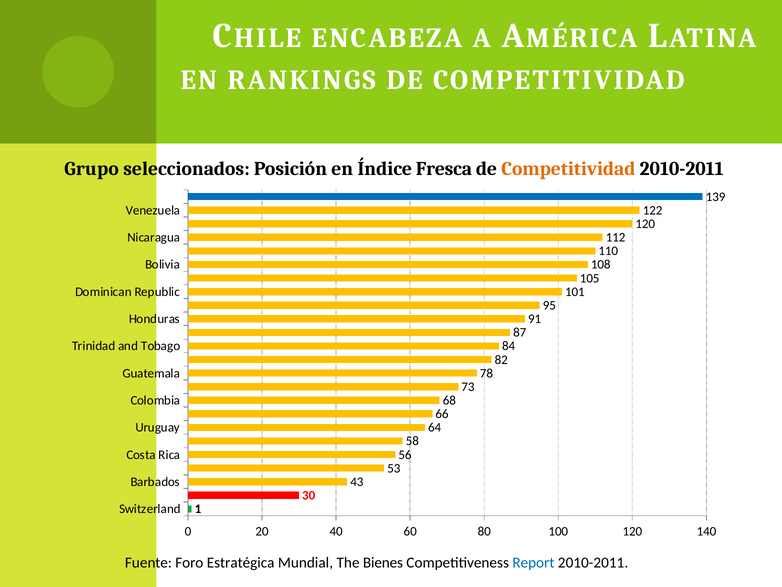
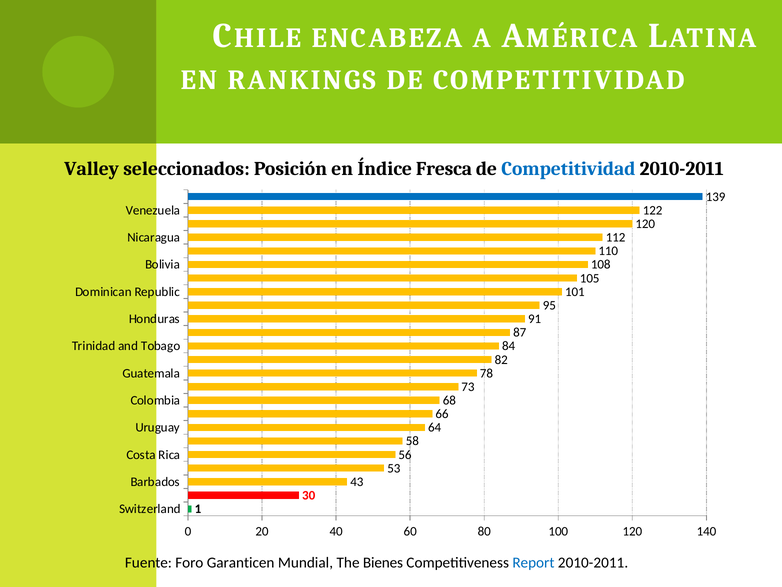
Grupo: Grupo -> Valley (92, 169)
Competitividad colour: orange -> blue (568, 169)
Estratégica: Estratégica -> Garanticen (241, 562)
